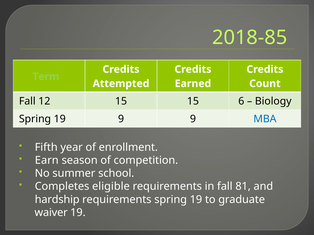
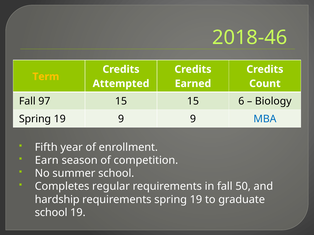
2018-85: 2018-85 -> 2018-46 (250, 38)
Term colour: light green -> yellow (46, 77)
12: 12 -> 97 (44, 101)
eligible: eligible -> regular (111, 187)
81: 81 -> 50 (243, 187)
waiver: waiver -> school (51, 213)
